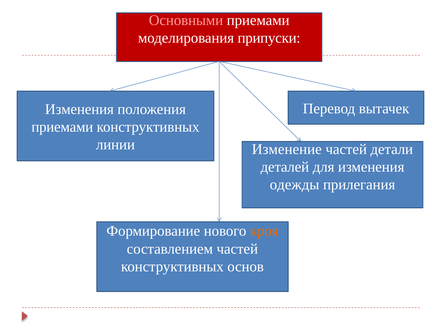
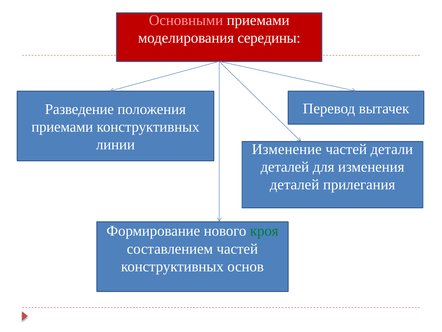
припуски: припуски -> середины (269, 38)
Изменения: Изменения -> Разведение (79, 109)
одежды: одежды -> деталей (295, 184)
кроя colour: orange -> green (264, 231)
